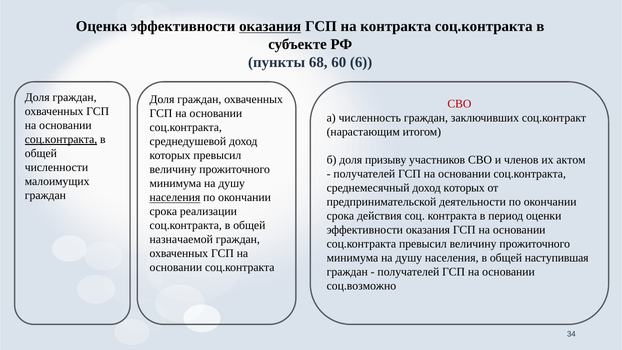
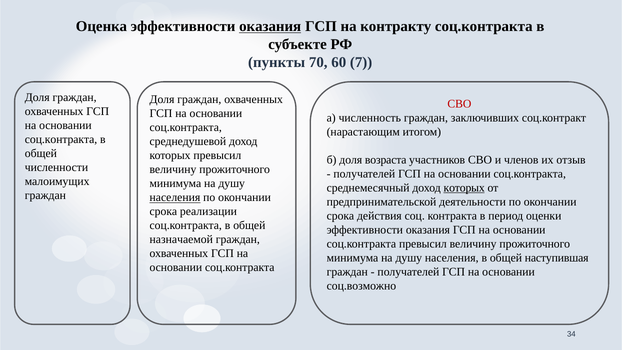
на контракта: контракта -> контракту (396, 26)
68: 68 -> 70 (318, 62)
6: 6 -> 7 (361, 62)
соц.контракта underline: present -> none (61, 139)
призыву: призыву -> возраста (386, 160)
актом: актом -> отзыв (571, 160)
которых underline: none -> present (464, 188)
